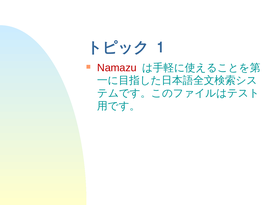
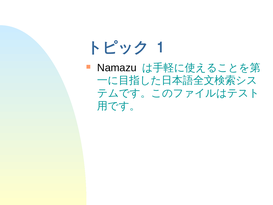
Namazu colour: red -> black (117, 68)
